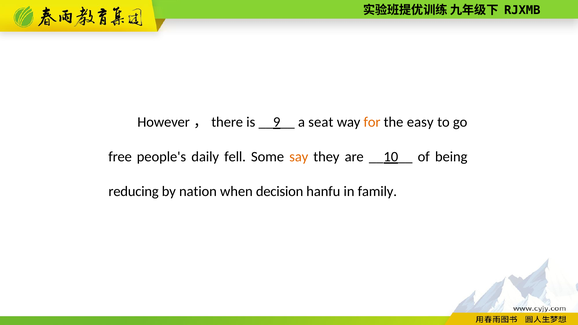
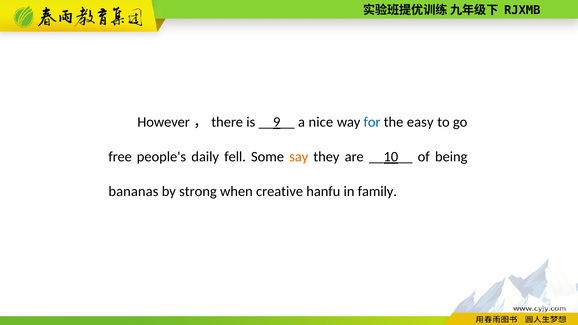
seat: seat -> nice (321, 122)
for colour: orange -> blue (372, 122)
reducing: reducing -> bananas (133, 191)
nation: nation -> strong (198, 191)
decision: decision -> creative (280, 191)
